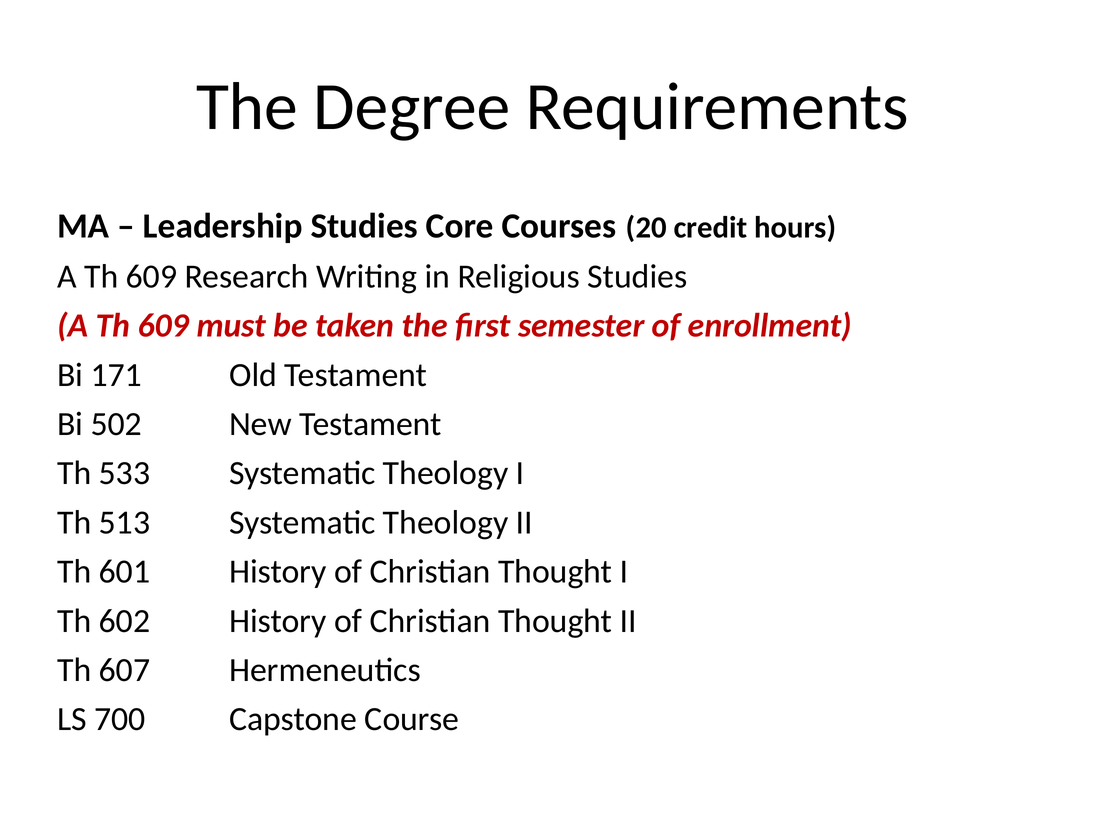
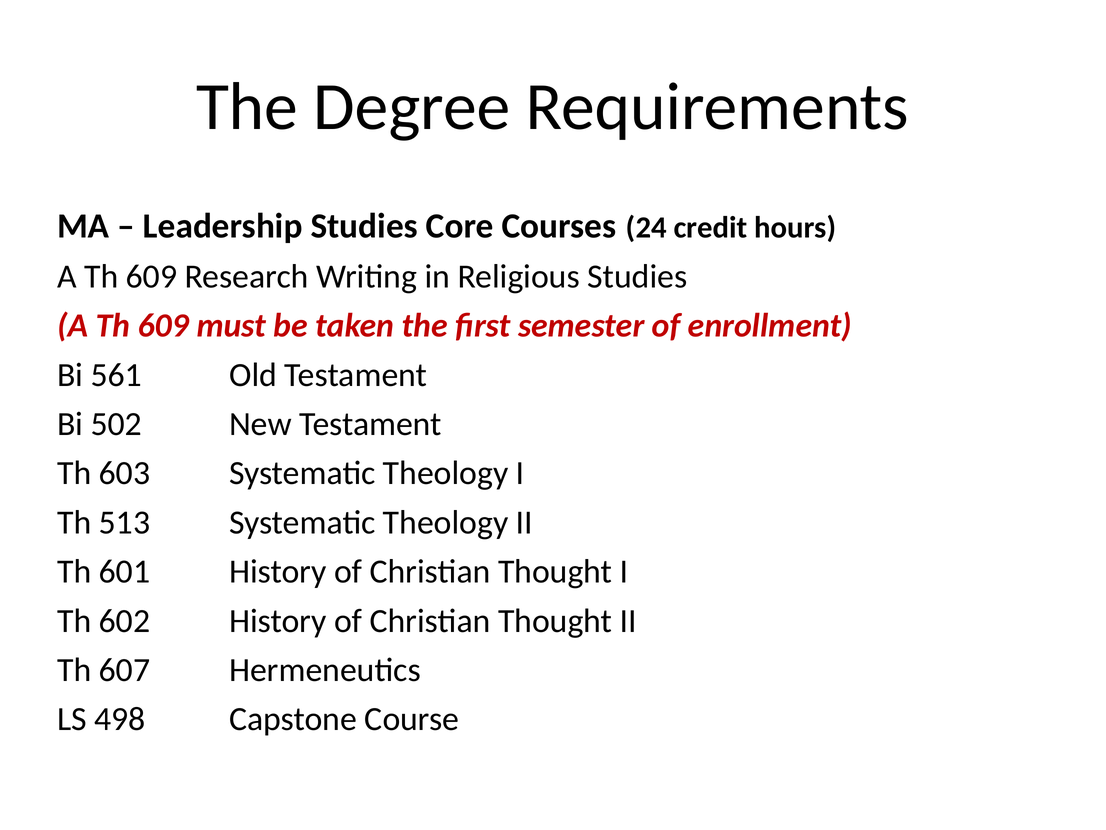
20: 20 -> 24 (646, 227)
171: 171 -> 561 (116, 375)
533: 533 -> 603 (124, 473)
700: 700 -> 498 (120, 719)
